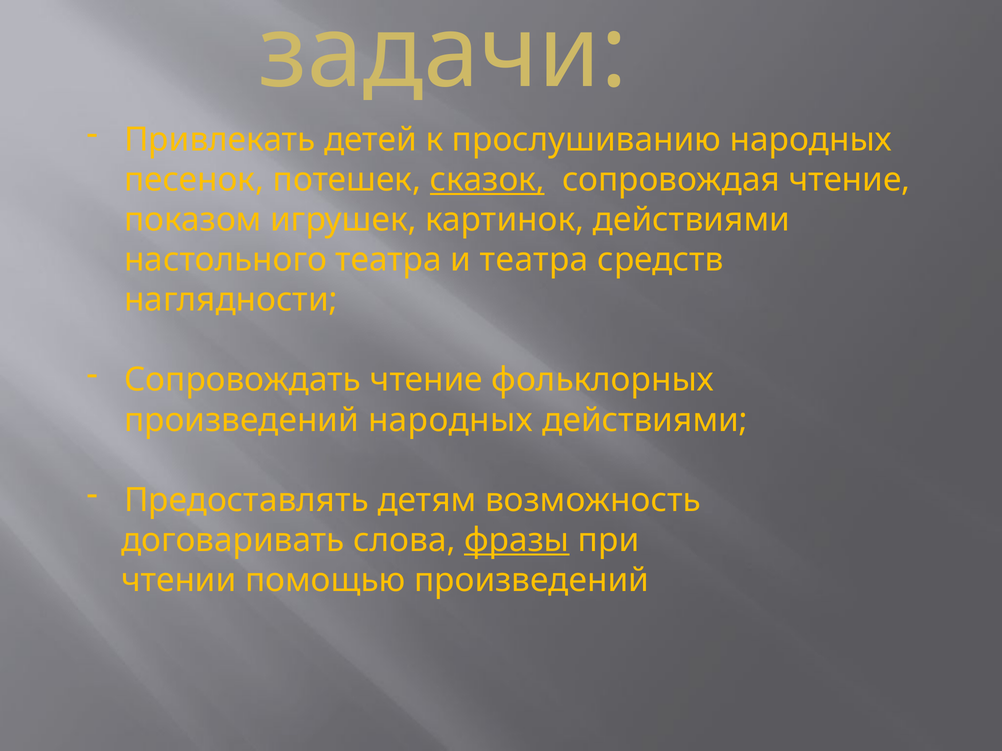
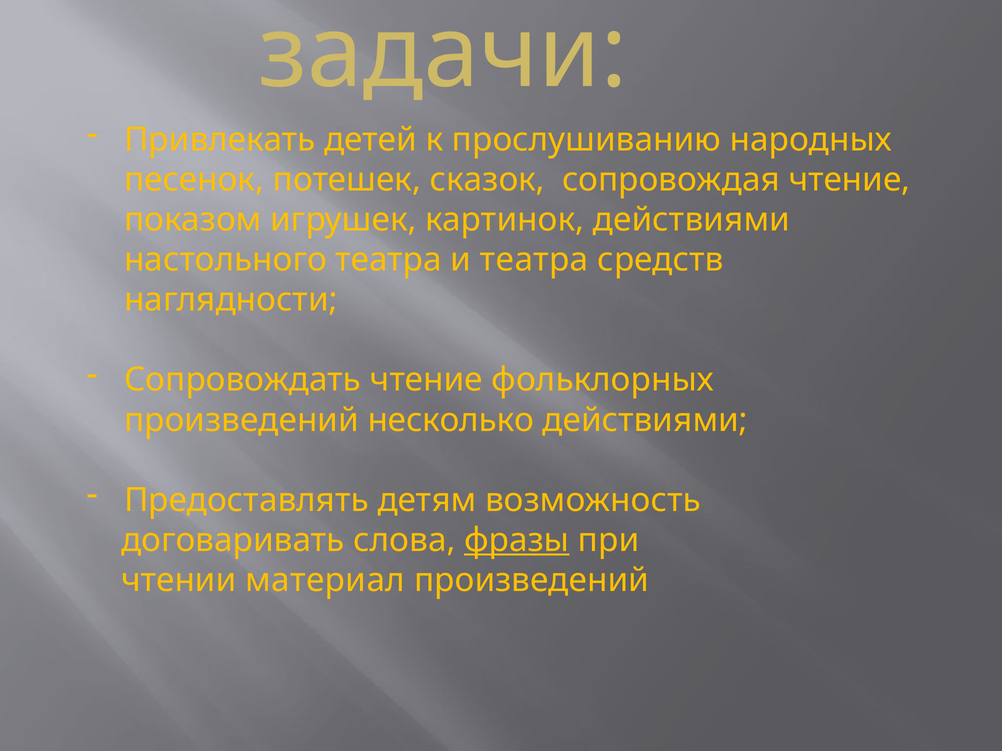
сказок underline: present -> none (487, 180)
произведений народных: народных -> несколько (451, 420)
помощью: помощью -> материал (325, 581)
